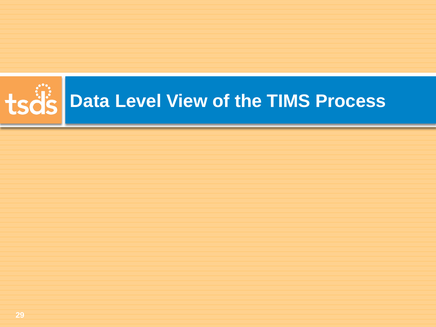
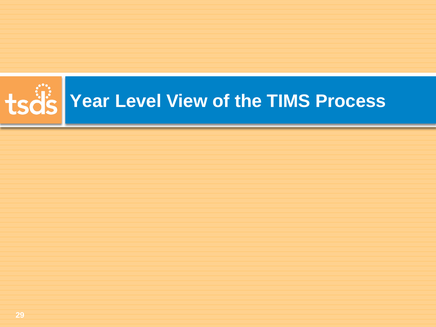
Data: Data -> Year (90, 101)
